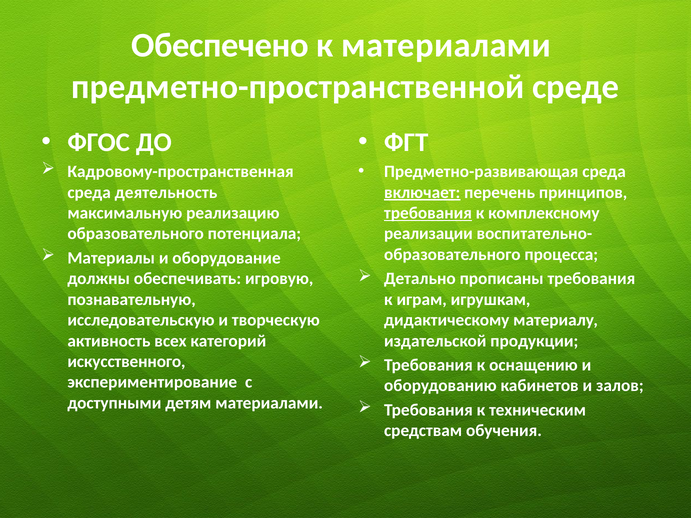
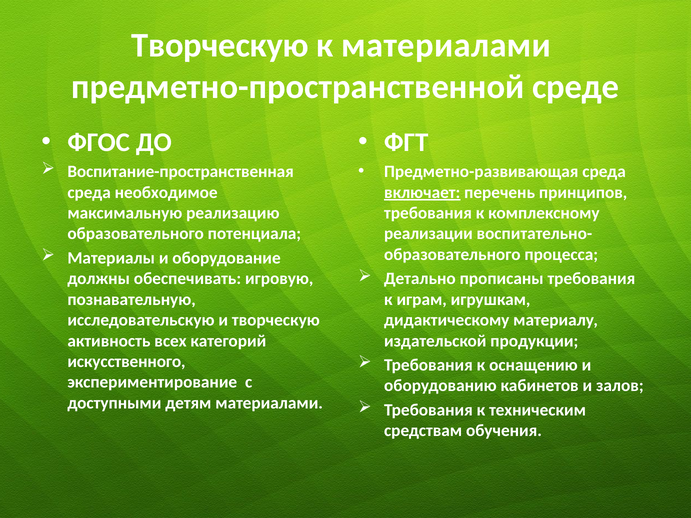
Обеспечено: Обеспечено -> Творческую (220, 46)
Кадровому-пространственная: Кадровому-пространственная -> Воспитание-пространственная (181, 172)
деятельность: деятельность -> необходимое (166, 192)
требования underline: present -> none (428, 213)
